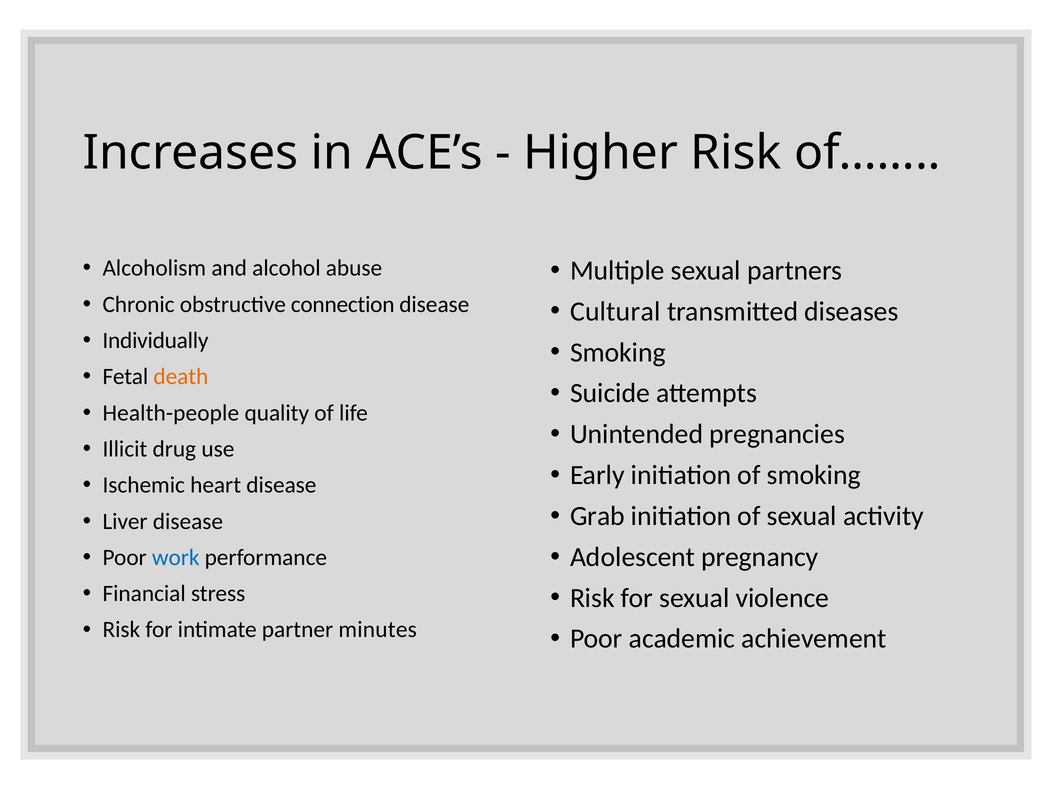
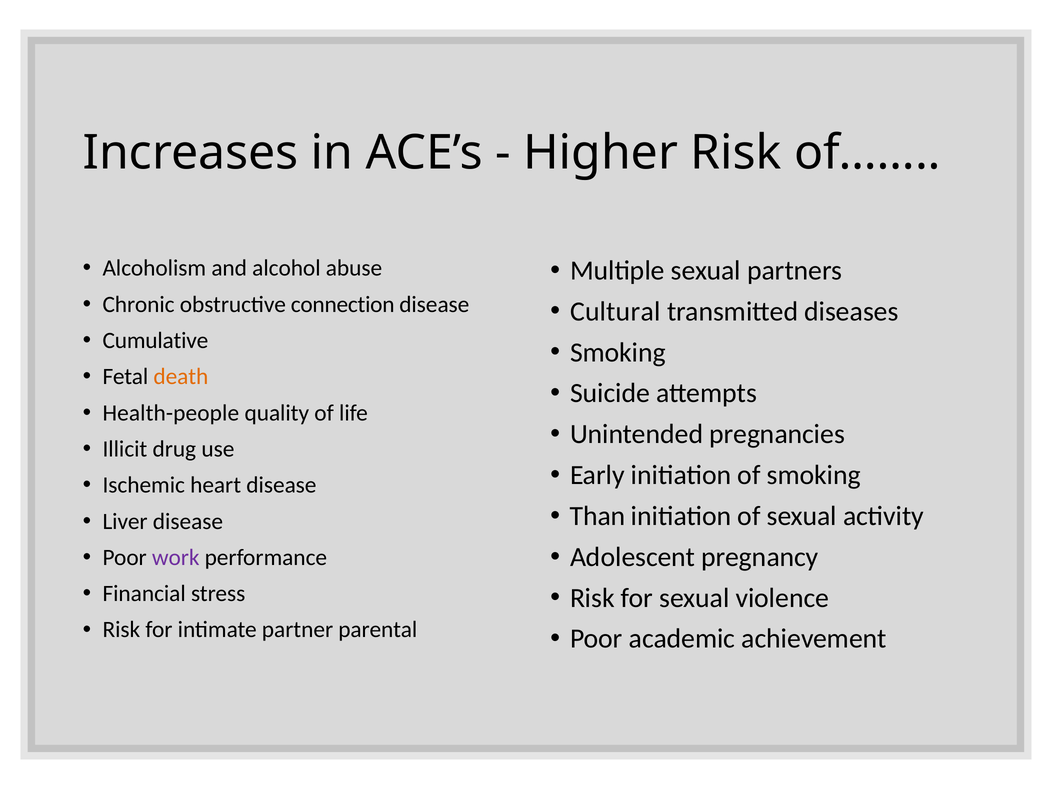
Individually: Individually -> Cumulative (155, 341)
Grab: Grab -> Than (598, 516)
work colour: blue -> purple (176, 557)
minutes: minutes -> parental (378, 630)
